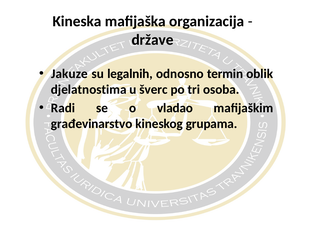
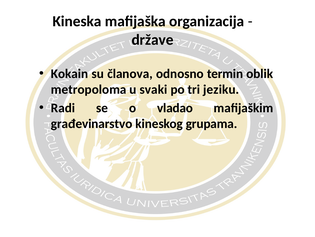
Jakuze: Jakuze -> Kokain (69, 74)
legalnih: legalnih -> članova (130, 74)
djelatnostima: djelatnostima -> metropoloma (89, 89)
šverc: šverc -> svaki (153, 89)
osoba: osoba -> jeziku (221, 89)
